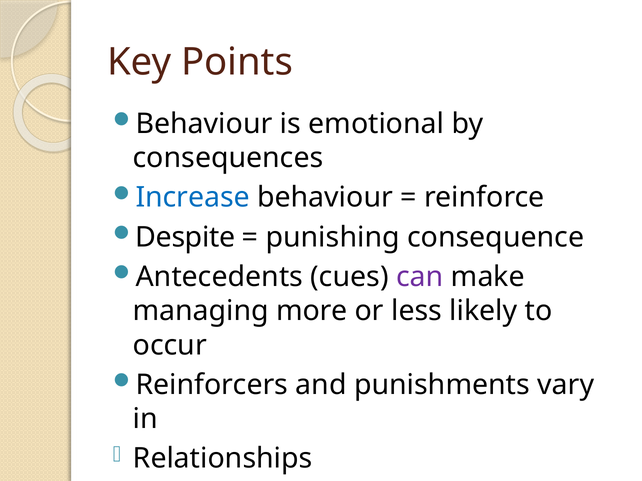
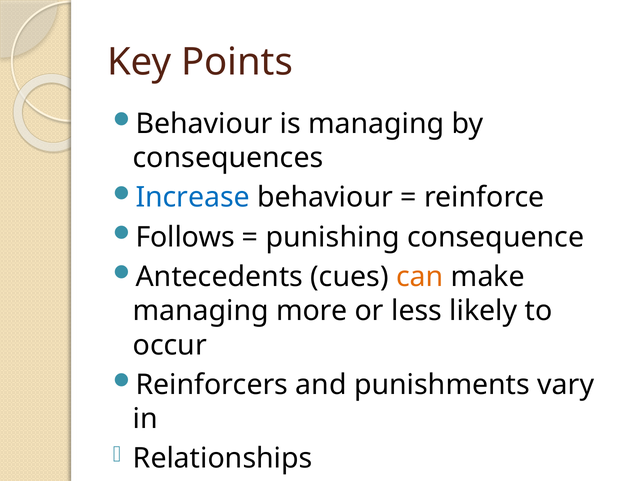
is emotional: emotional -> managing (376, 124)
Despite: Despite -> Follows (185, 237)
can colour: purple -> orange (420, 277)
